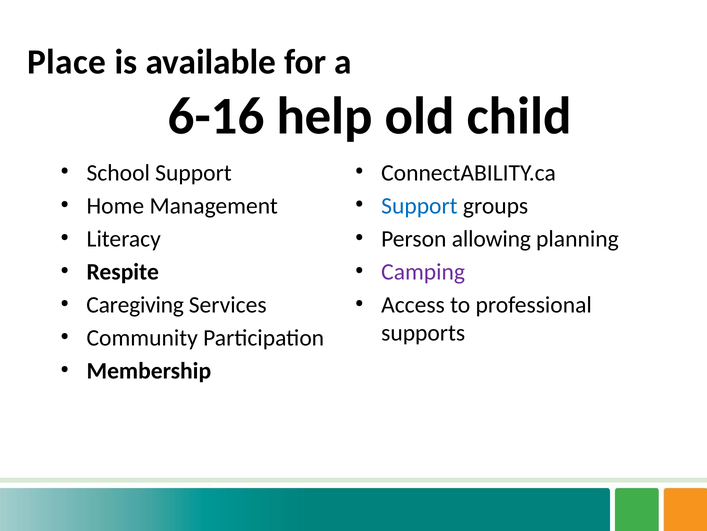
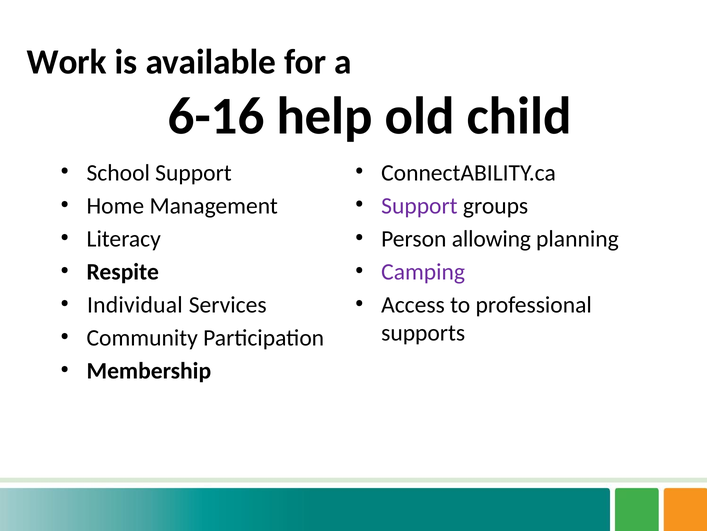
Place: Place -> Work (67, 62)
Support colour: blue -> purple (419, 205)
Caregiving: Caregiving -> Individual (135, 304)
